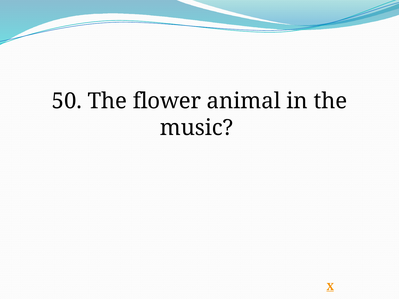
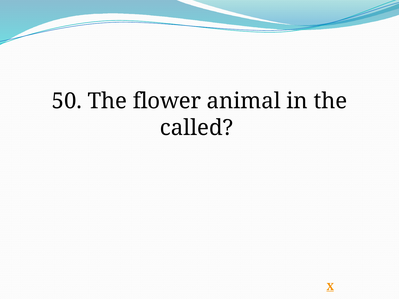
music: music -> called (197, 128)
